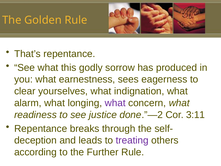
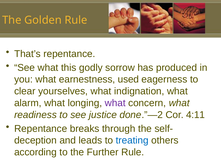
sees: sees -> used (128, 79)
3:11: 3:11 -> 4:11 (196, 115)
treating colour: purple -> blue (132, 140)
